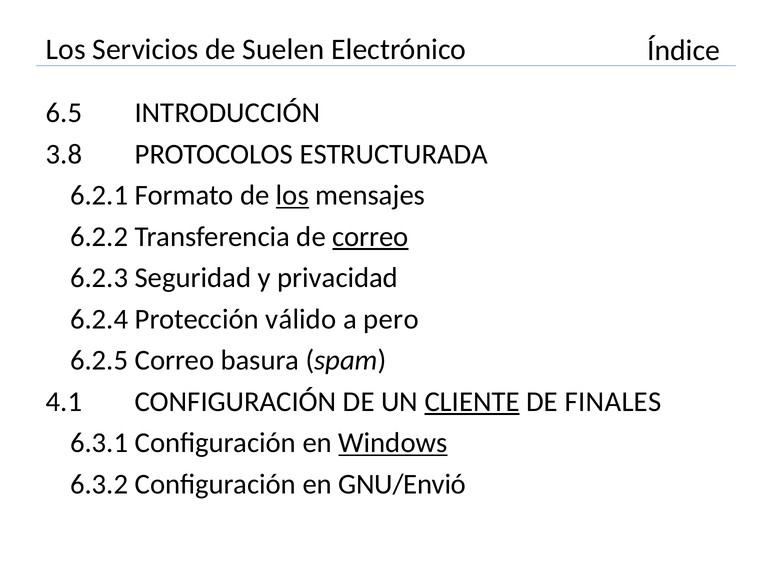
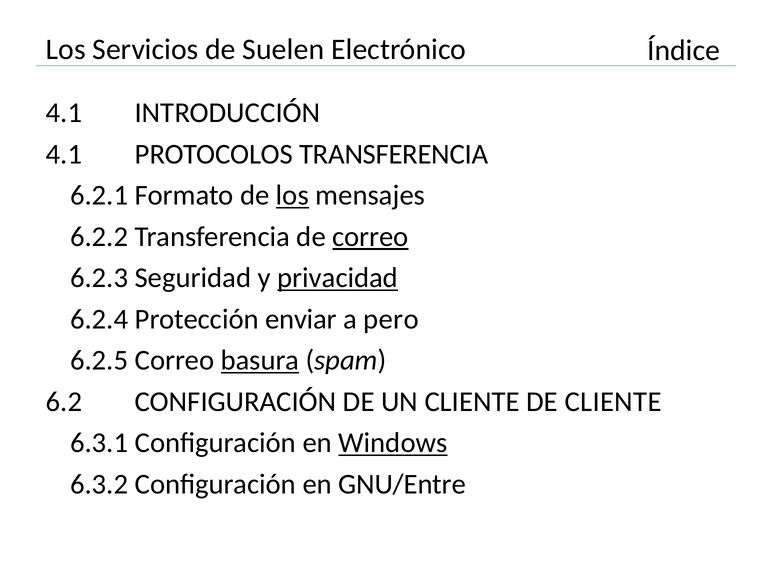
6.5: 6.5 -> 4.1 (64, 113)
3.8: 3.8 -> 4.1 (64, 154)
ESTRUCTURADA: ESTRUCTURADA -> TRANSFERENCIA (394, 154)
privacidad underline: none -> present (338, 278)
válido: válido -> enviar (301, 319)
basura underline: none -> present (260, 361)
4.1: 4.1 -> 6.2 (64, 402)
CLIENTE underline: present -> none (472, 402)
DE FINALES: FINALES -> CLIENTE (613, 402)
GNU/Envió: GNU/Envió -> GNU/Entre (402, 485)
